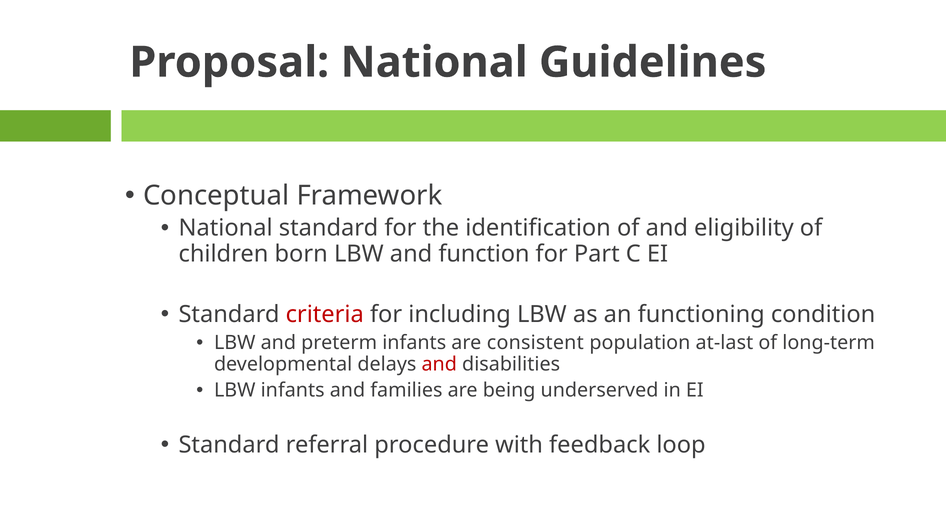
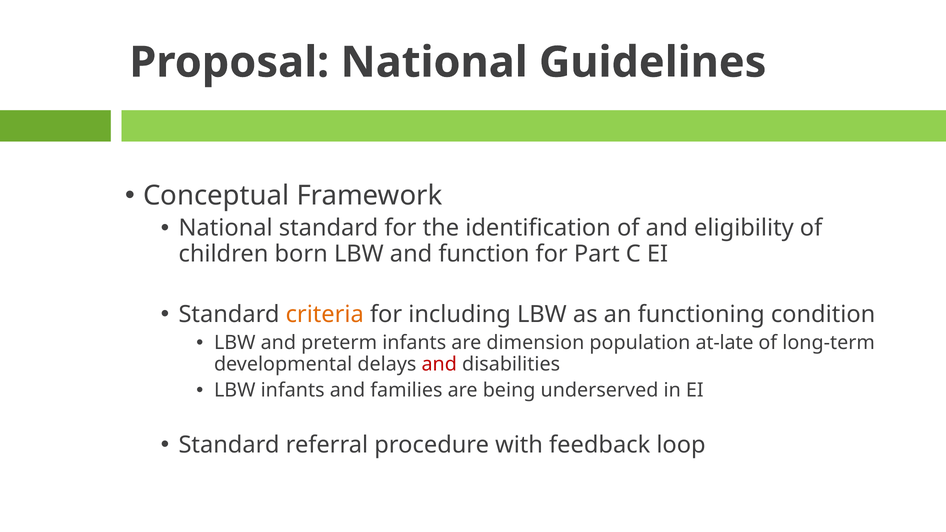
criteria colour: red -> orange (325, 315)
consistent: consistent -> dimension (535, 343)
at-last: at-last -> at-late (725, 343)
